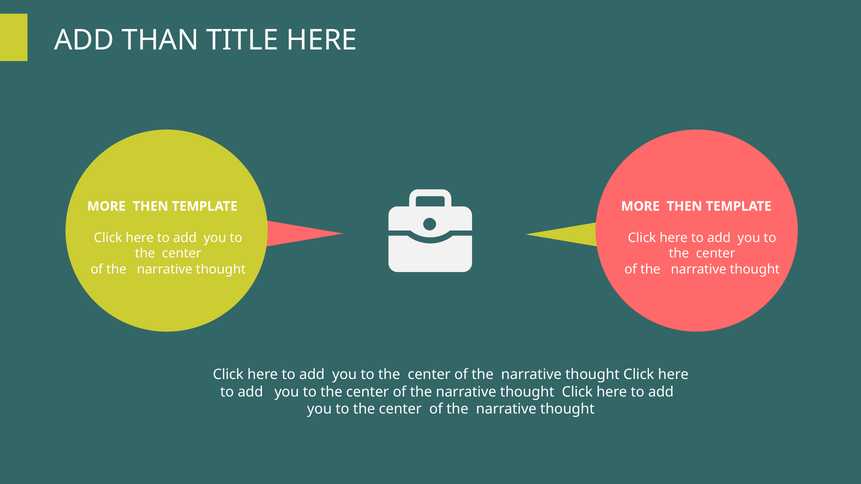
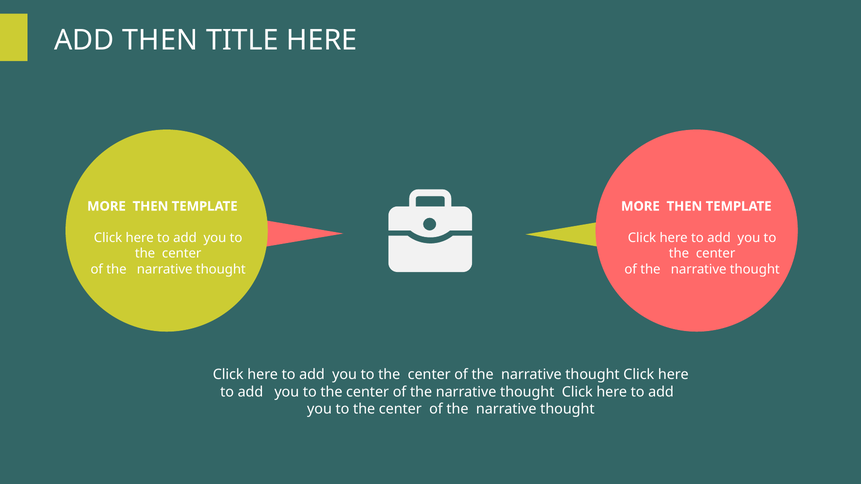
ADD THAN: THAN -> THEN (160, 40)
